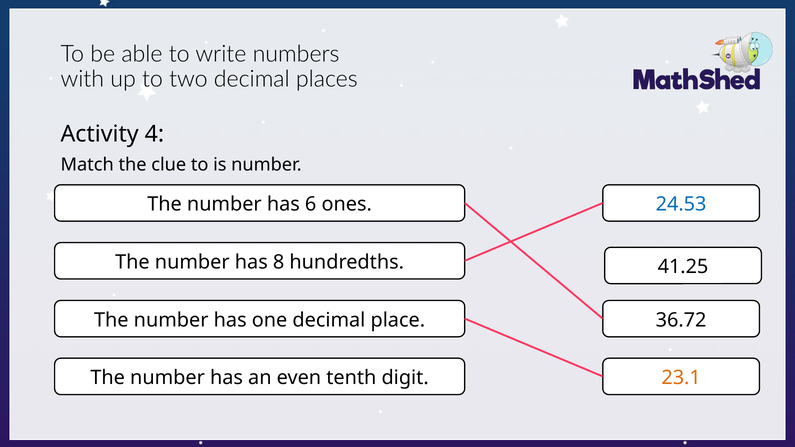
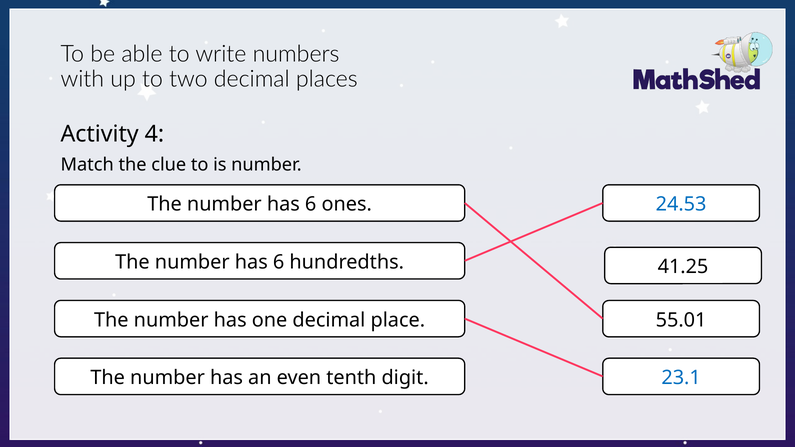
8: 8 -> 6 (279, 262)
36.72: 36.72 -> 55.01 (681, 320)
23.1 colour: orange -> blue (681, 378)
